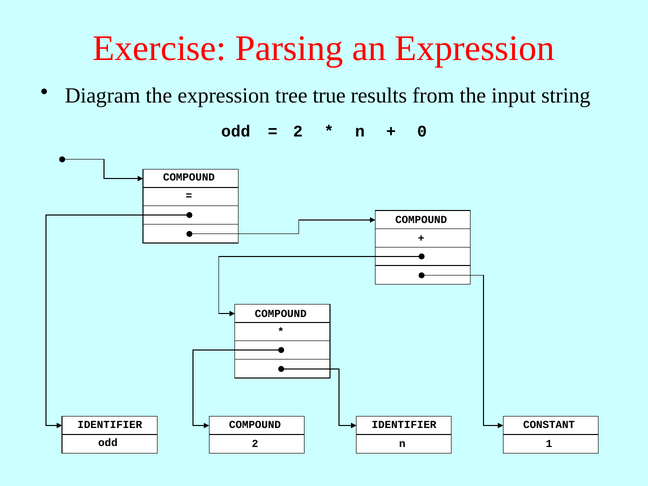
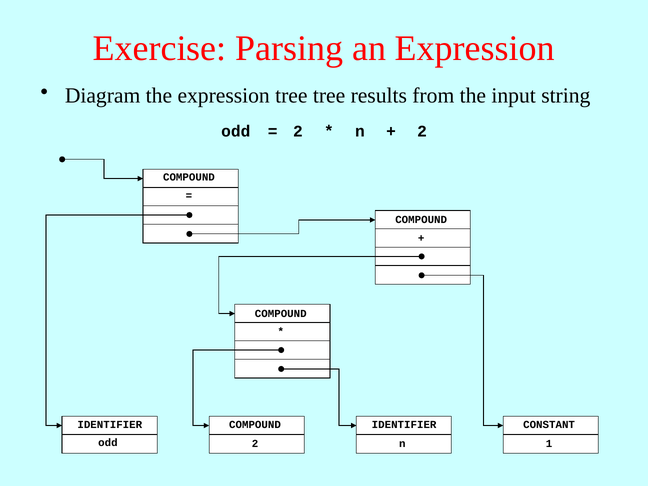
tree true: true -> tree (329, 96)
0: 0 -> 2 (422, 131)
